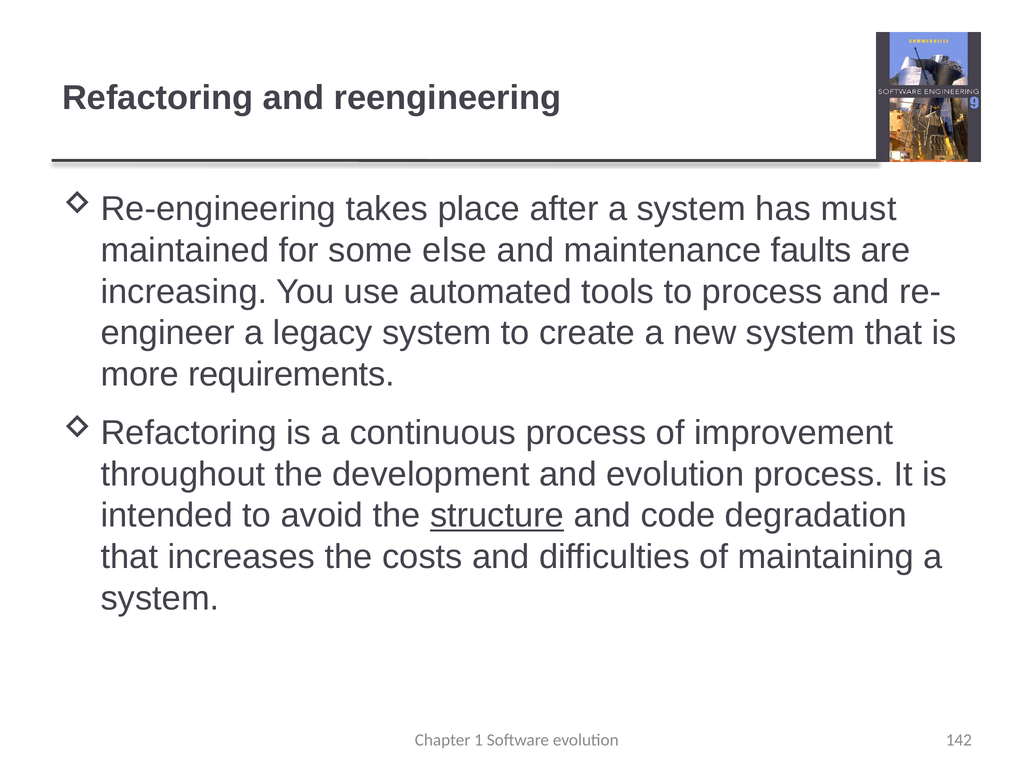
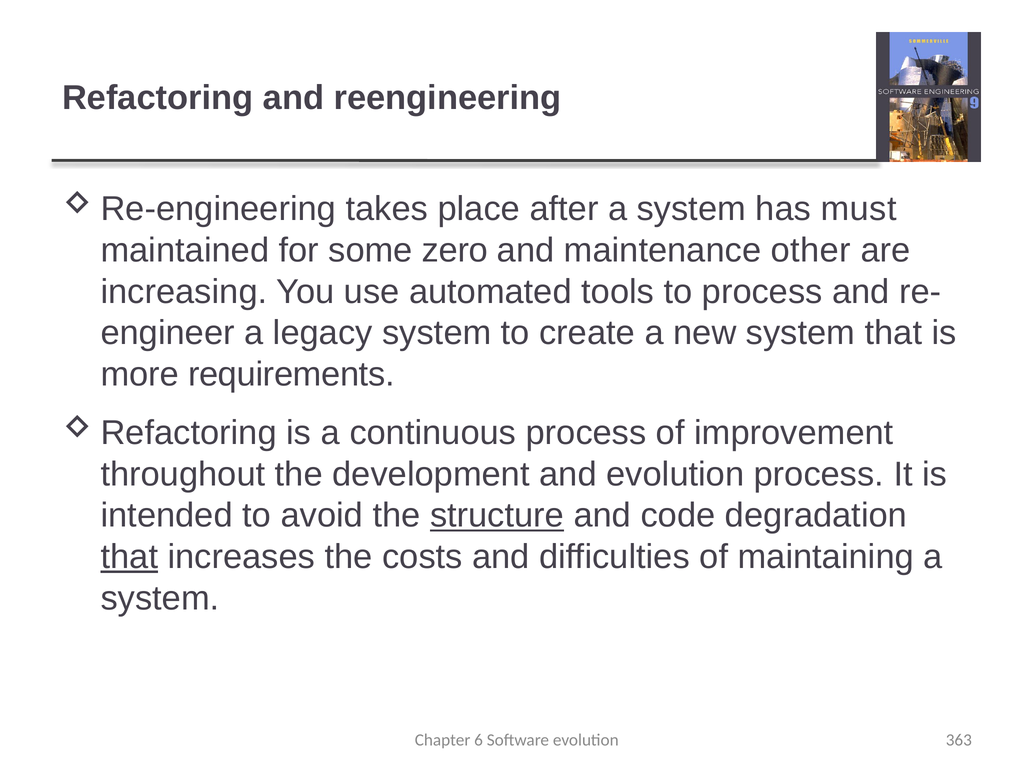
else: else -> zero (455, 251)
faults: faults -> other (811, 251)
that underline: none -> present (129, 557)
1: 1 -> 6 (479, 740)
142: 142 -> 363 (959, 740)
